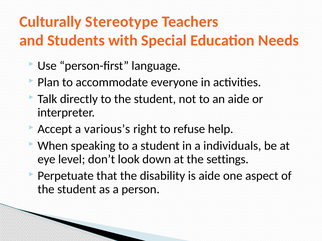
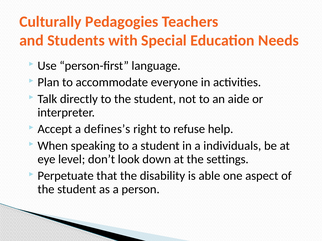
Stereotype: Stereotype -> Pedagogies (122, 22)
various’s: various’s -> defines’s (107, 129)
is aide: aide -> able (209, 176)
